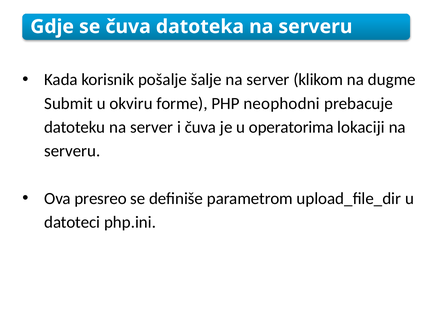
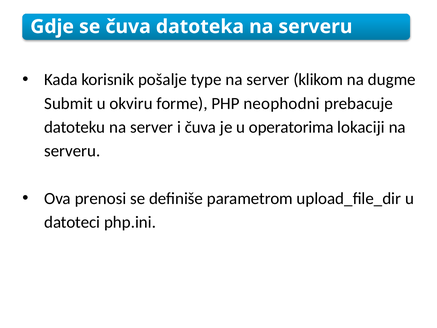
šalje: šalje -> type (206, 80)
presreo: presreo -> prenosi (101, 198)
